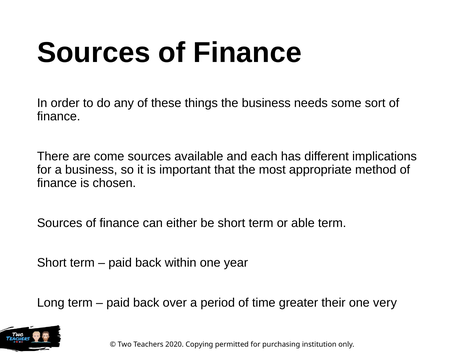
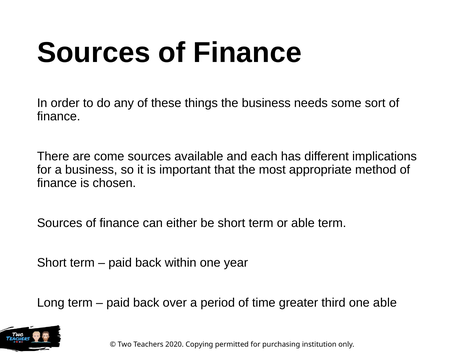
their: their -> third (334, 302)
one very: very -> able (385, 302)
